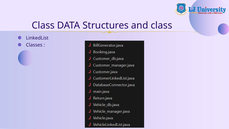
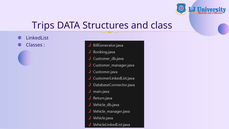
Class: Class -> Trips (43, 25)
